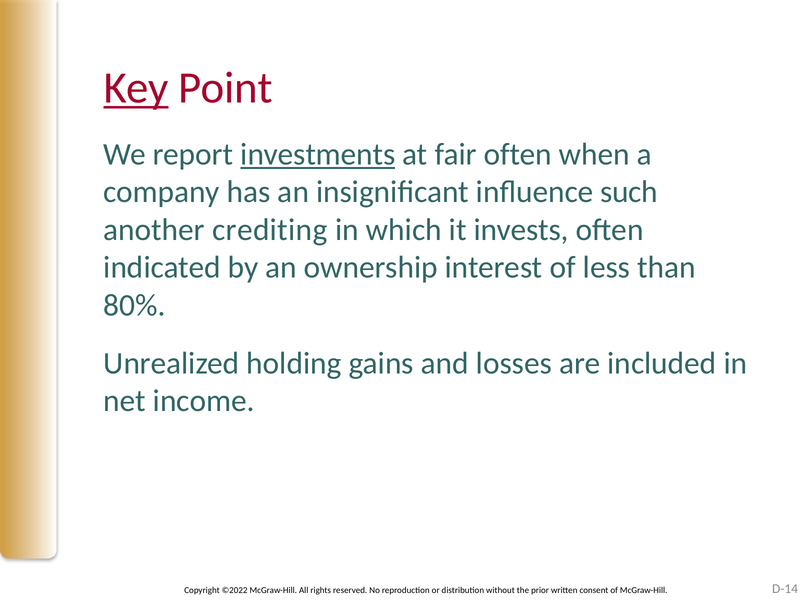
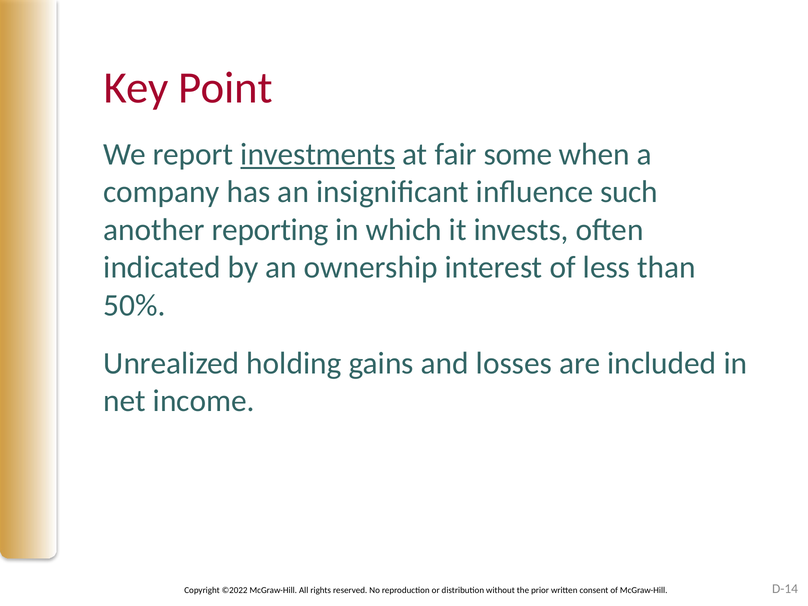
Key underline: present -> none (136, 88)
fair often: often -> some (518, 154)
crediting: crediting -> reporting (270, 230)
80%: 80% -> 50% (134, 305)
